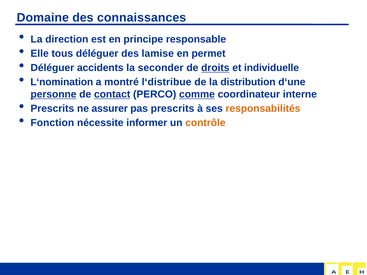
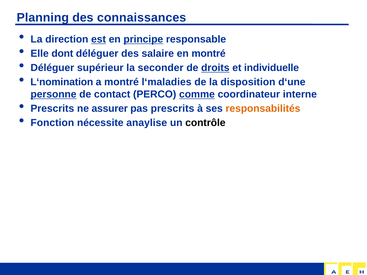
Domaine: Domaine -> Planning (43, 18)
est underline: none -> present (99, 39)
principe underline: none -> present (143, 39)
tous: tous -> dont (62, 54)
lamise: lamise -> salaire (158, 54)
en permet: permet -> montré (209, 54)
accidents: accidents -> supérieur (100, 68)
l‘distribue: l‘distribue -> l‘maladies (167, 82)
distribution: distribution -> disposition (248, 82)
contact underline: present -> none (112, 94)
informer: informer -> anaylise (147, 123)
contrôle colour: orange -> black (205, 123)
